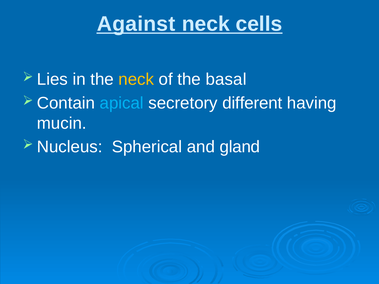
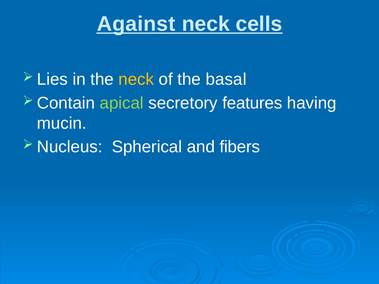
apical colour: light blue -> light green (122, 103)
different: different -> features (252, 103)
gland: gland -> fibers (240, 147)
